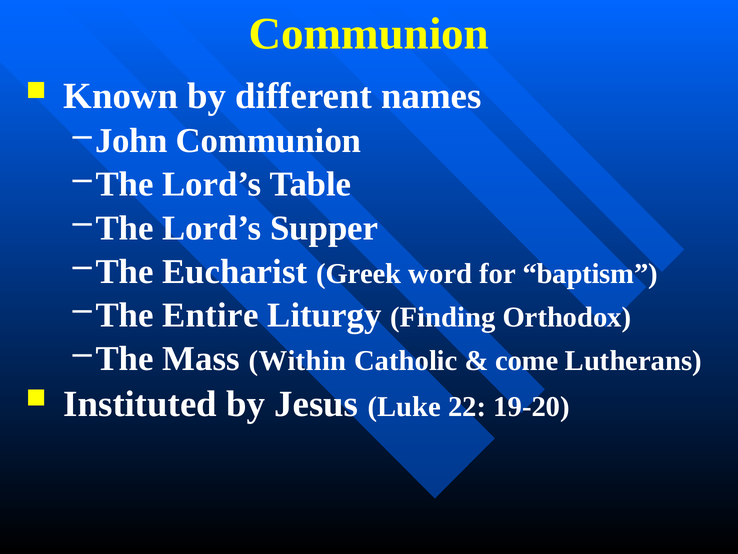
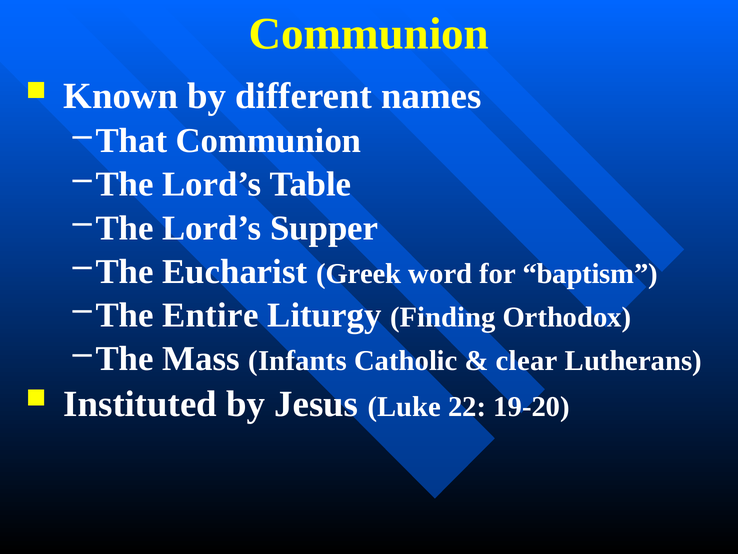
John: John -> That (131, 141)
Within: Within -> Infants (298, 360)
come: come -> clear (527, 360)
